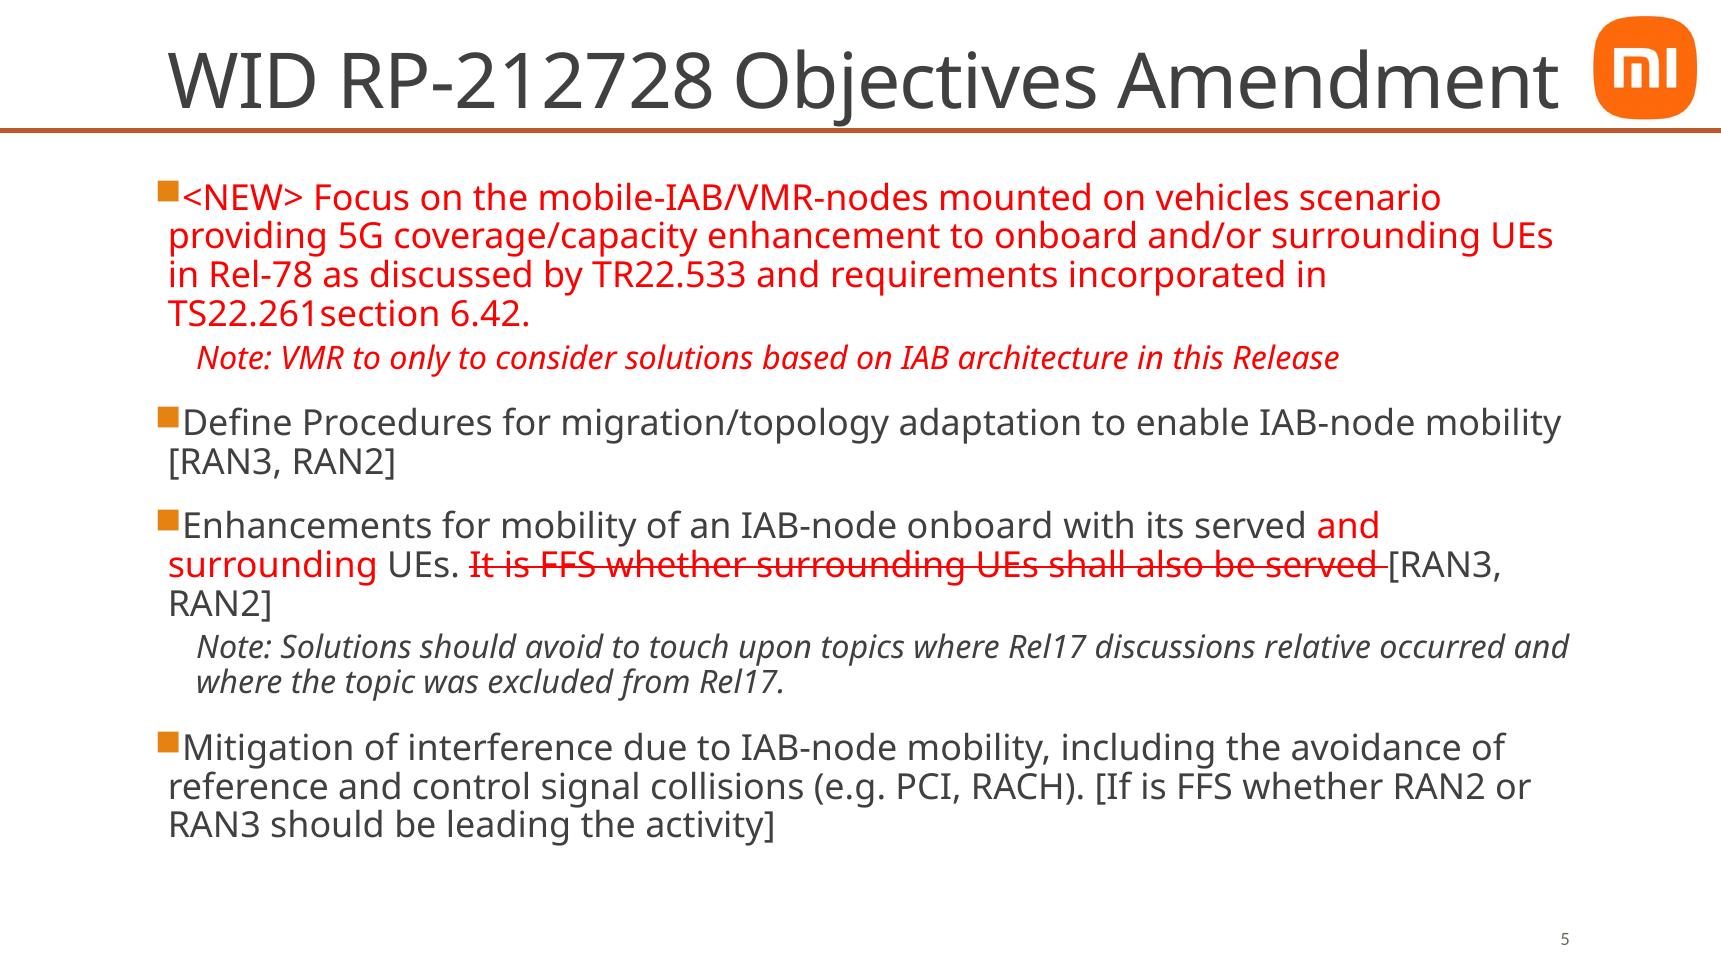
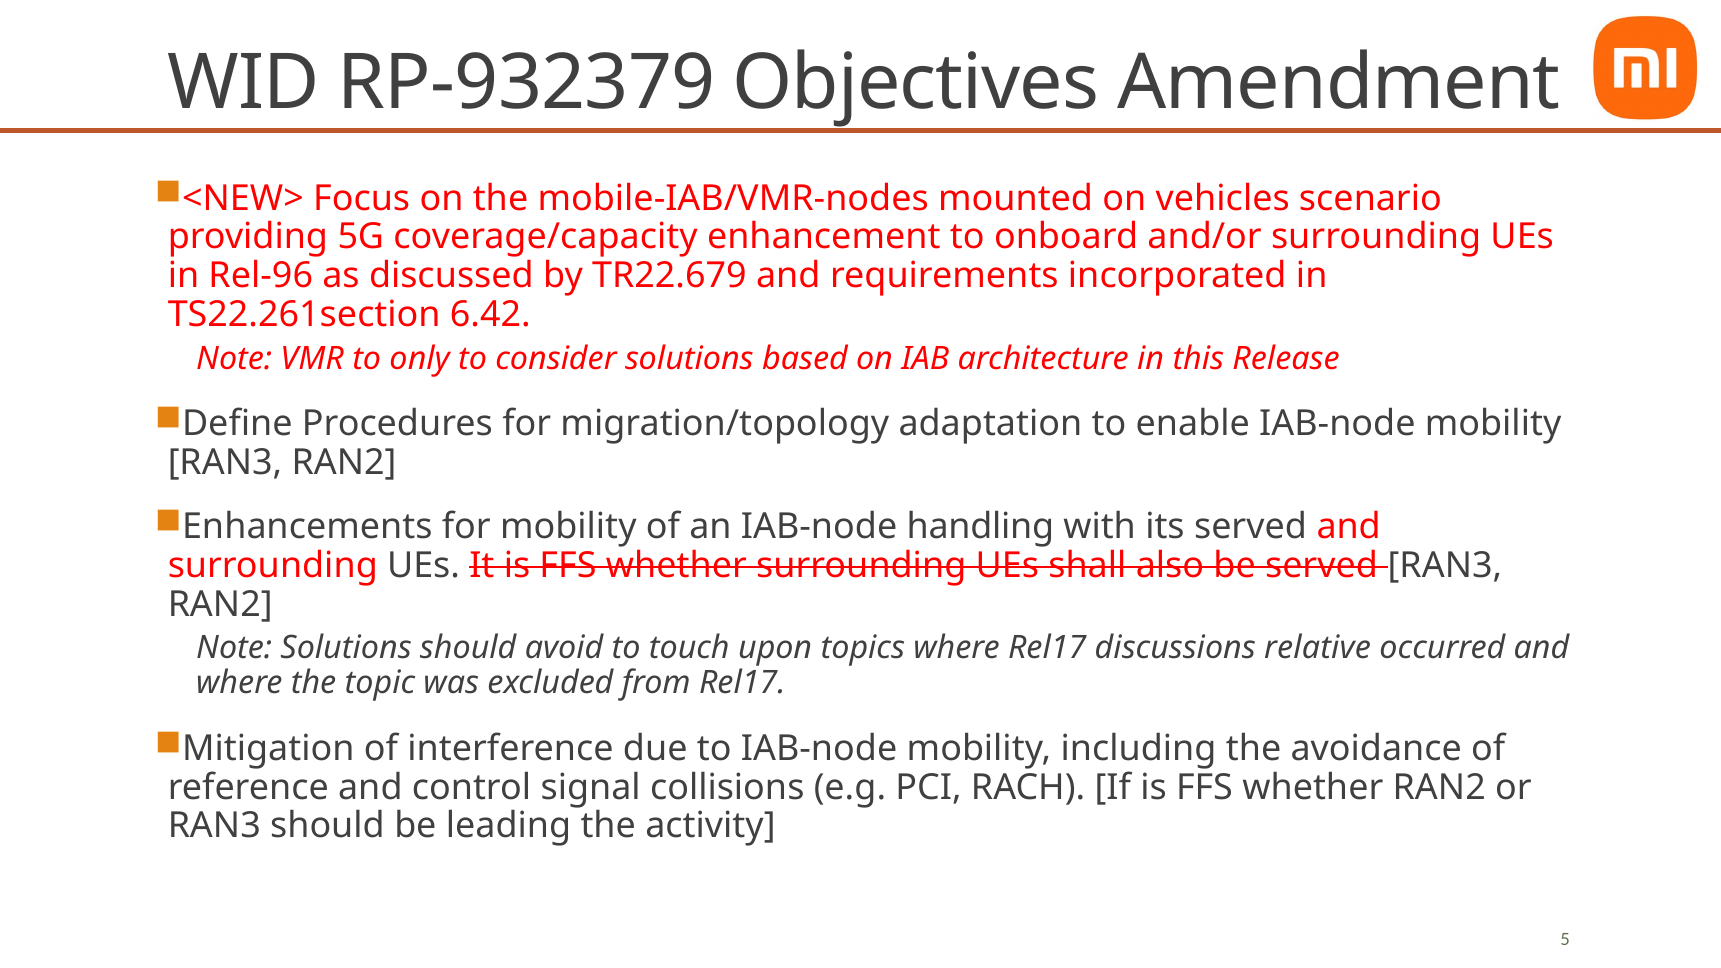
RP-212728: RP-212728 -> RP-932379 (527, 83)
Rel-78: Rel-78 -> Rel-96 (261, 276)
TR22.533: TR22.533 -> TR22.679 (669, 276)
IAB-node onboard: onboard -> handling (980, 527)
